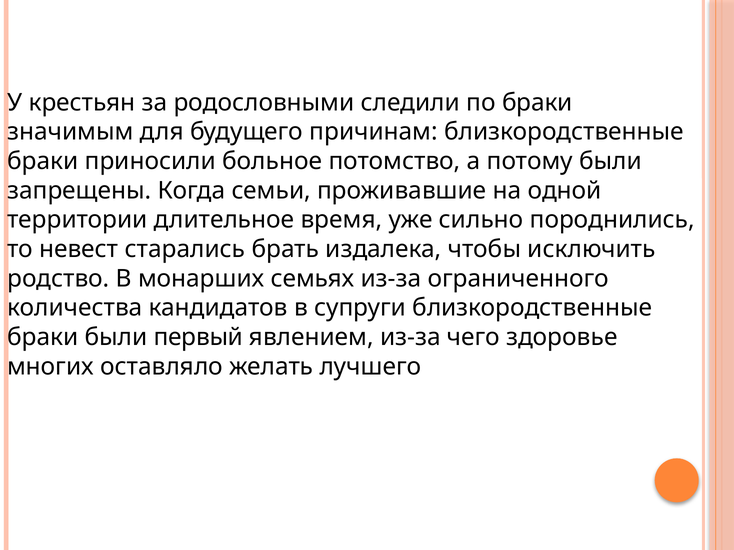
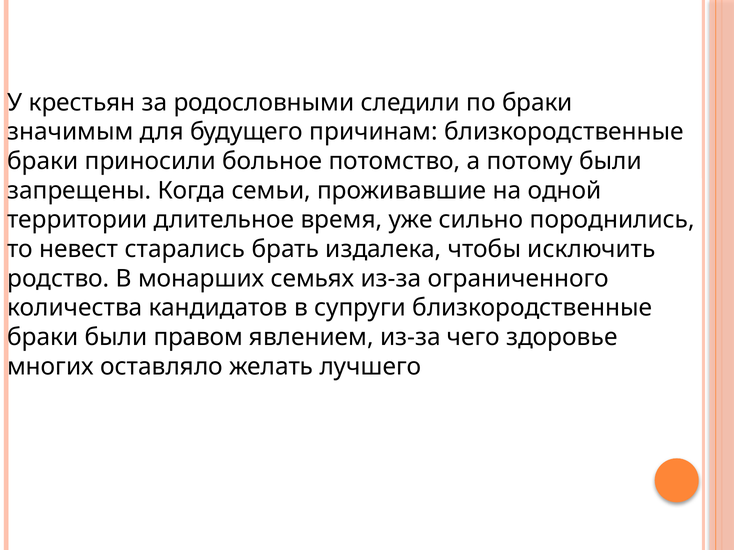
первый: первый -> правом (198, 337)
